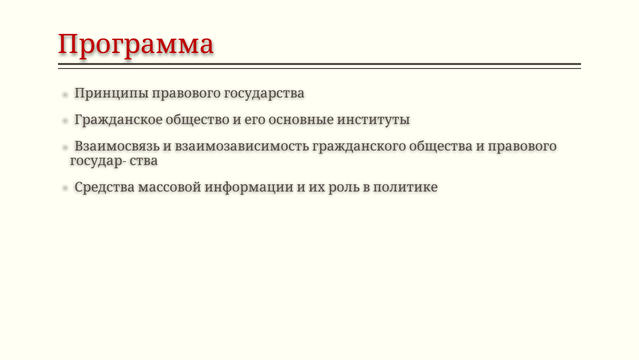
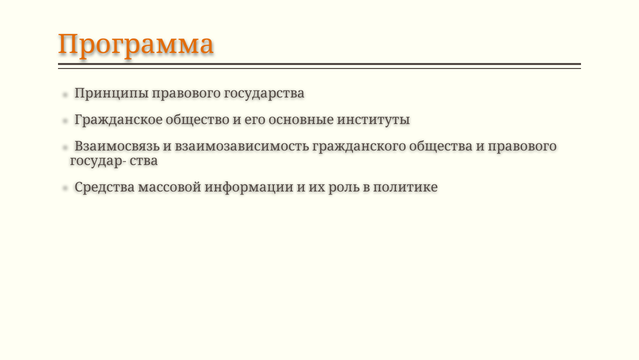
Программа colour: red -> orange (136, 45)
